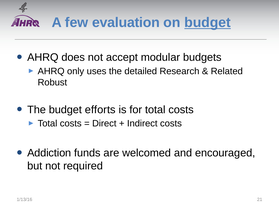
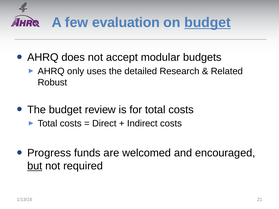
efforts: efforts -> review (100, 110)
Addiction: Addiction -> Progress (49, 153)
but underline: none -> present (35, 166)
